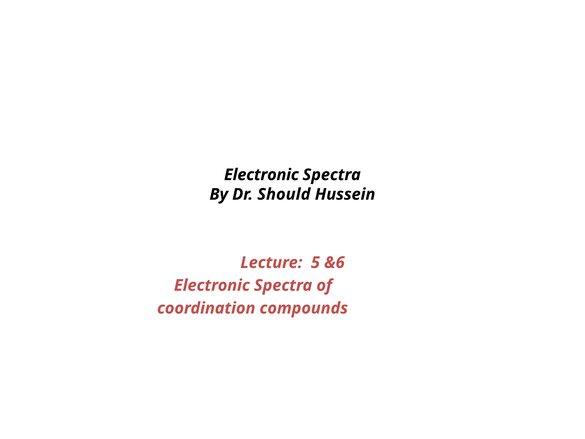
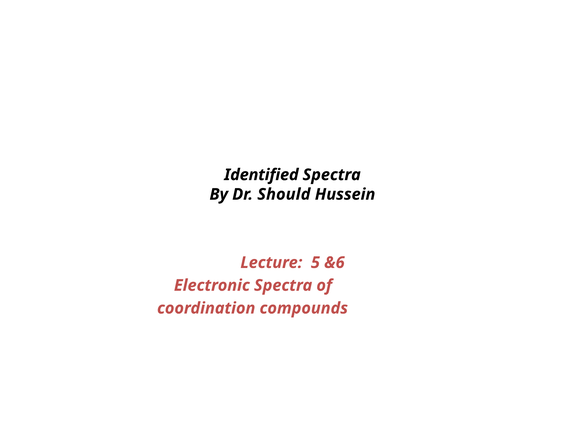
Electronic: Electronic -> Identified (261, 175)
